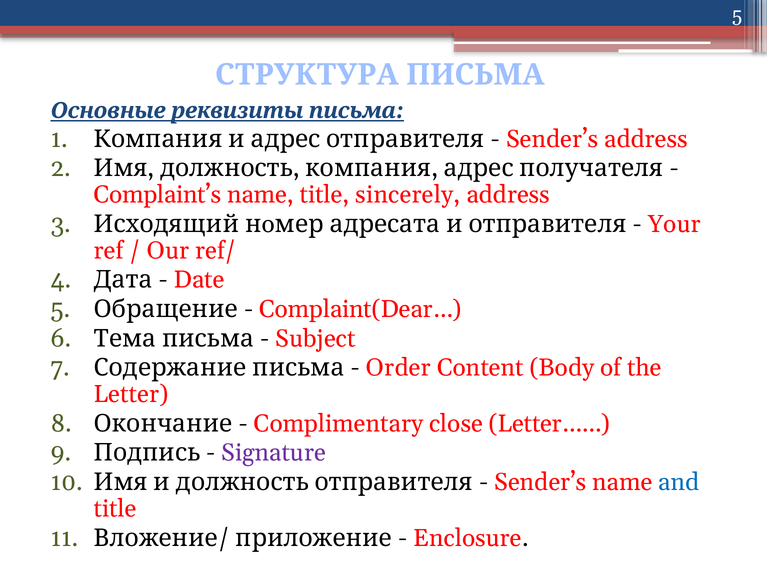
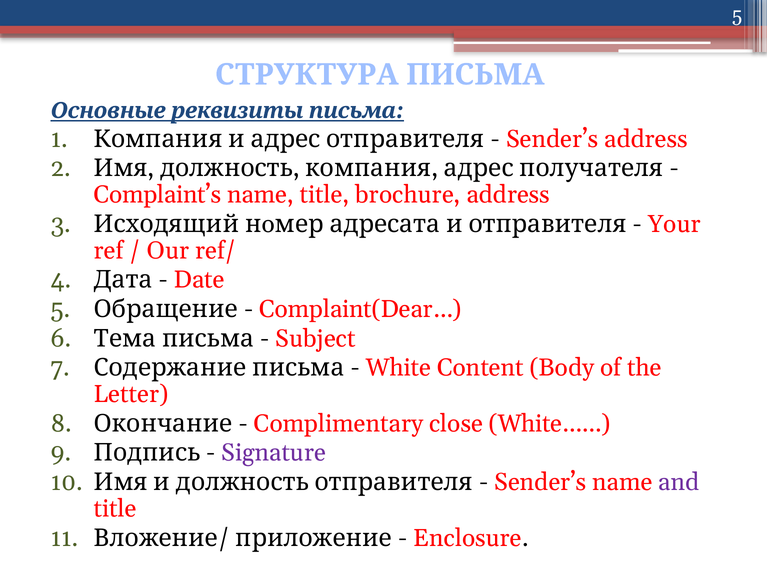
sincerely: sincerely -> brochure (408, 195)
Order: Order -> White (399, 368)
Letter……: Letter…… -> White…… (549, 424)
and colour: blue -> purple (679, 482)
